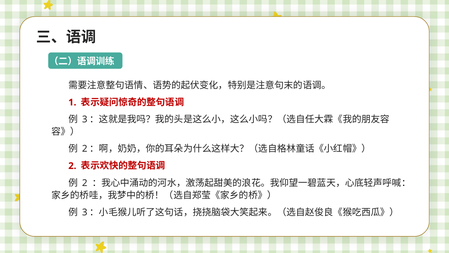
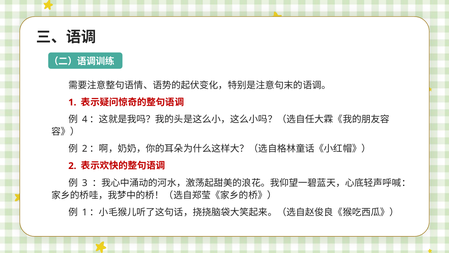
3: 3 -> 4 (85, 119)
2: 2 -> 3 (85, 183)
3: 3 -> 1 (85, 212)
